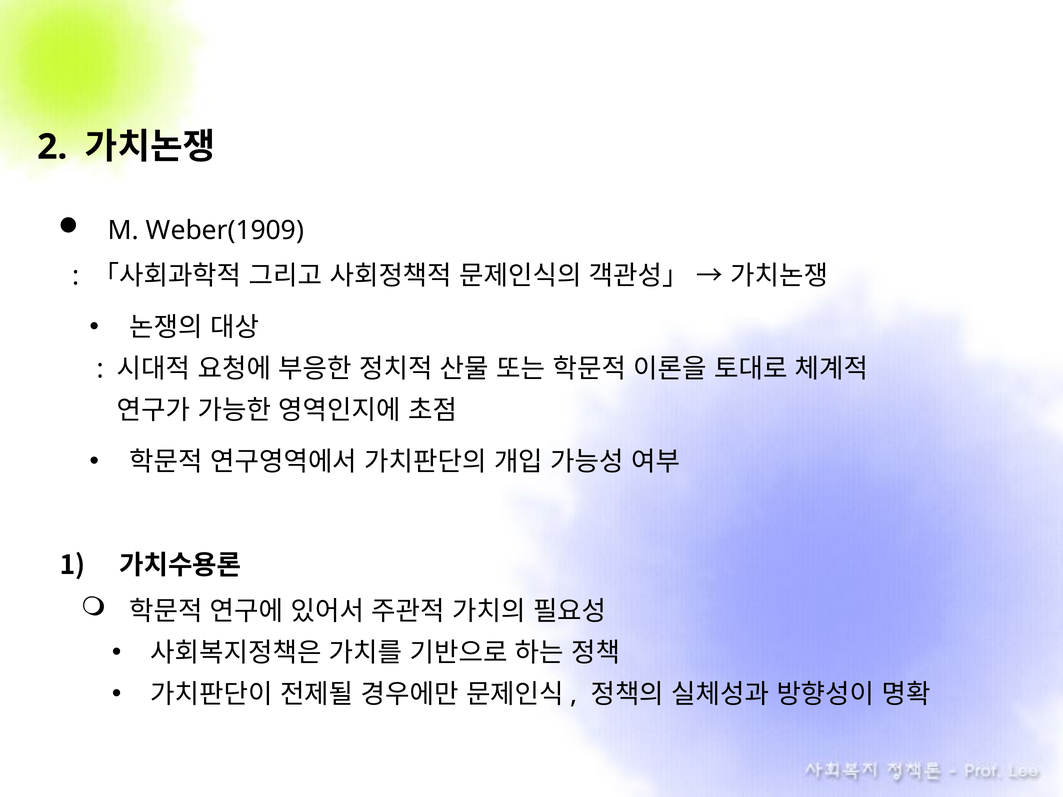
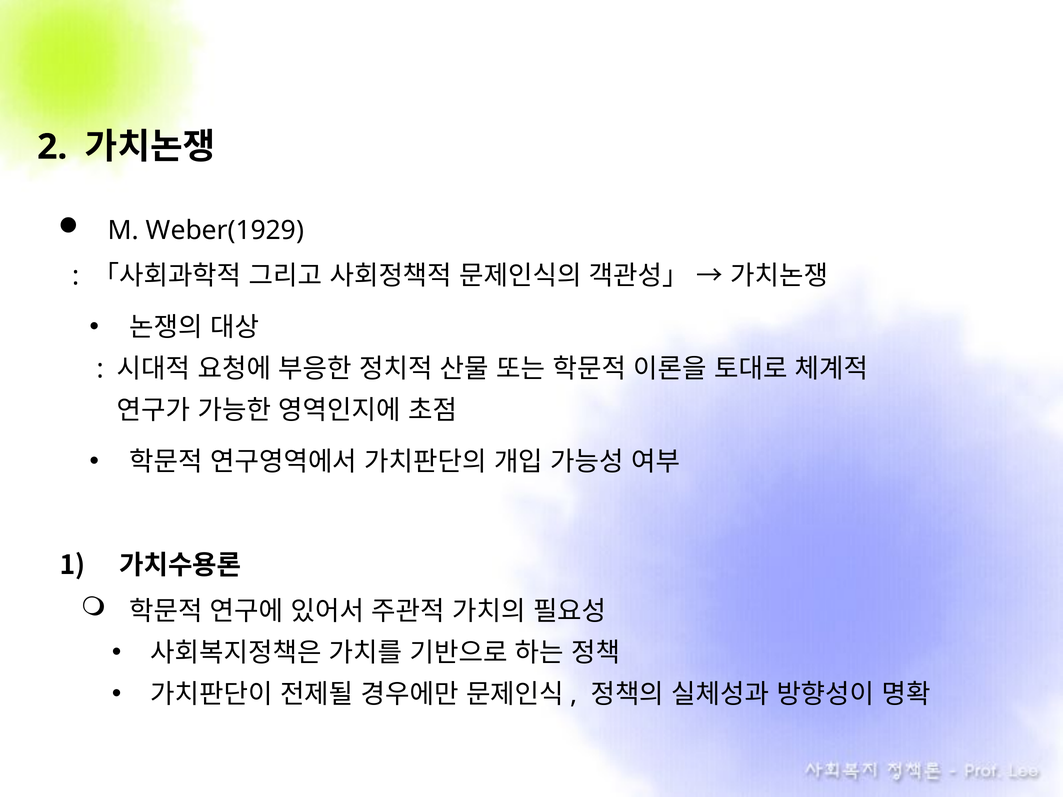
Weber(1909: Weber(1909 -> Weber(1929 (225, 230)
